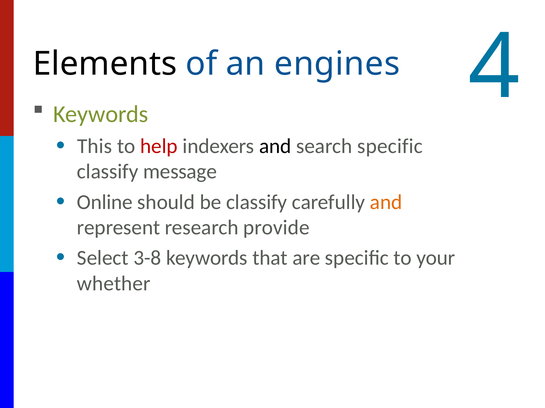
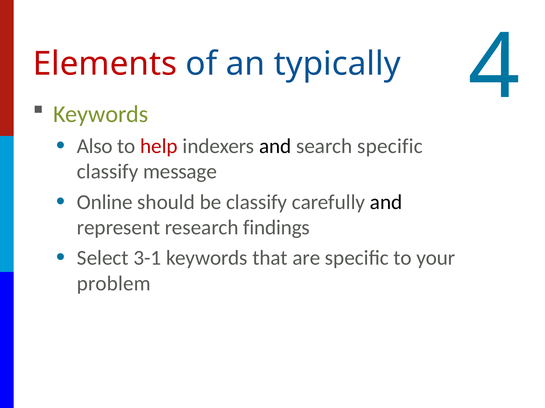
Elements colour: black -> red (105, 64)
engines: engines -> typically (337, 64)
This: This -> Also (95, 146)
and colour: orange -> black (386, 202)
provide: provide -> findings (277, 228)
3-8: 3-8 -> 3-1 (147, 258)
whether: whether -> problem (114, 284)
